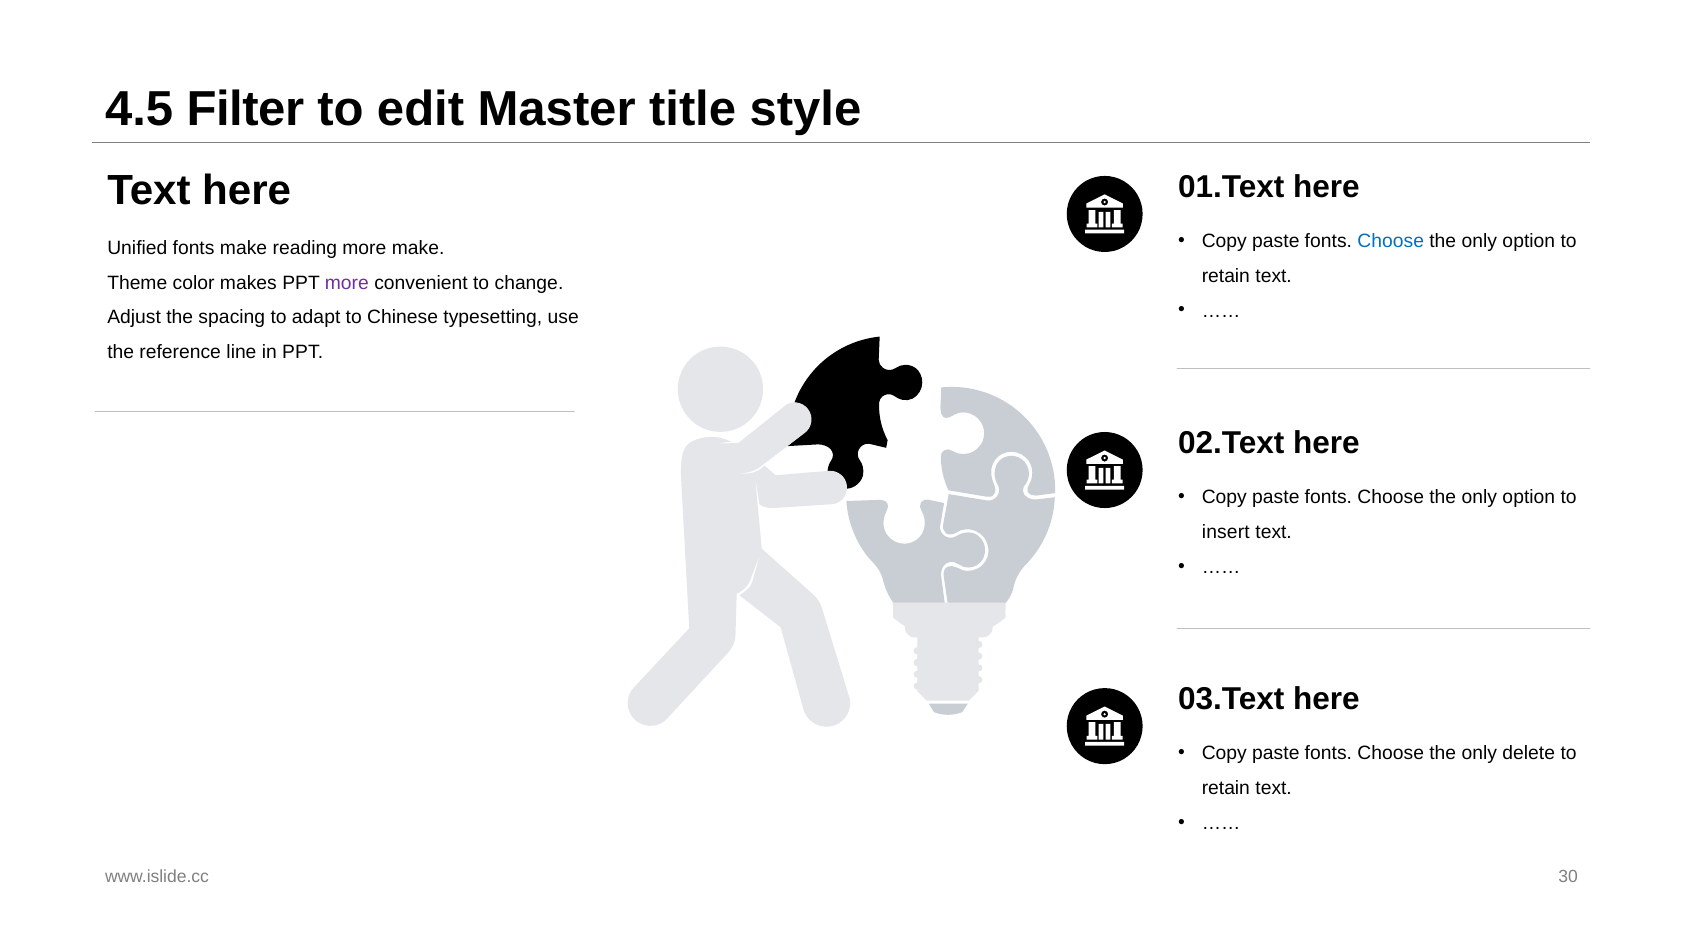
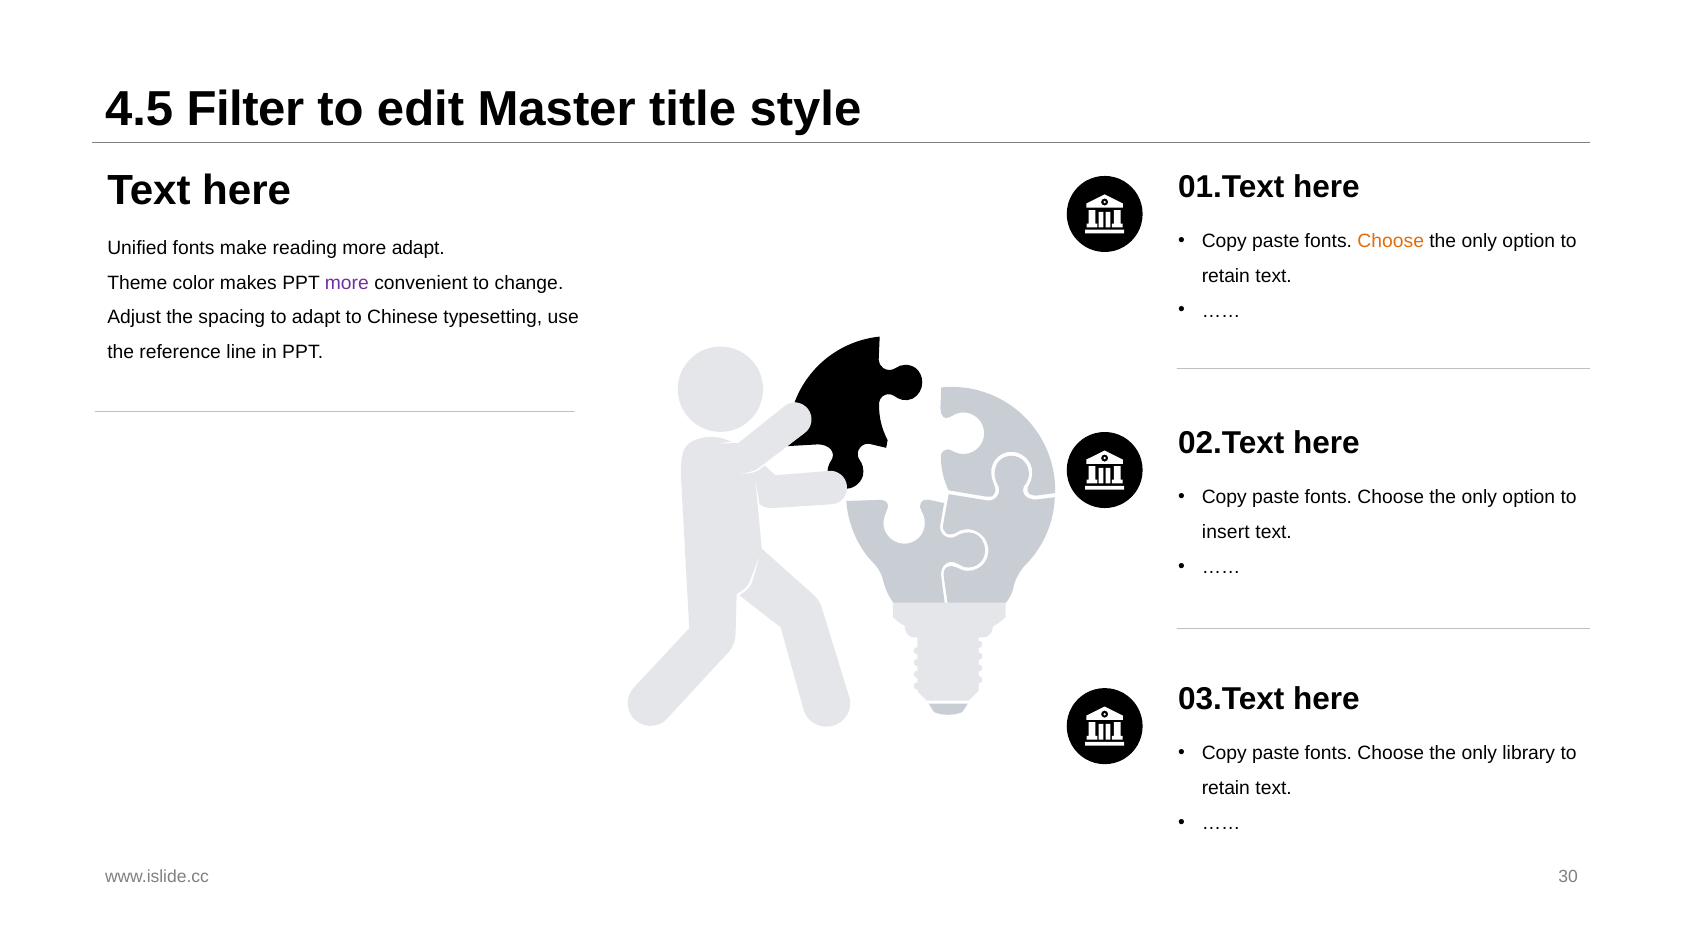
Choose colour: blue -> orange (1391, 241)
more make: make -> adapt (418, 248)
delete: delete -> library (1529, 753)
